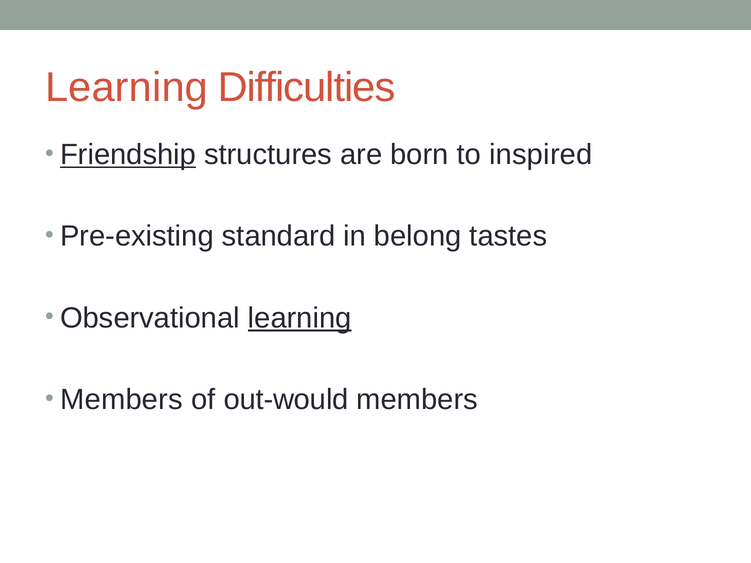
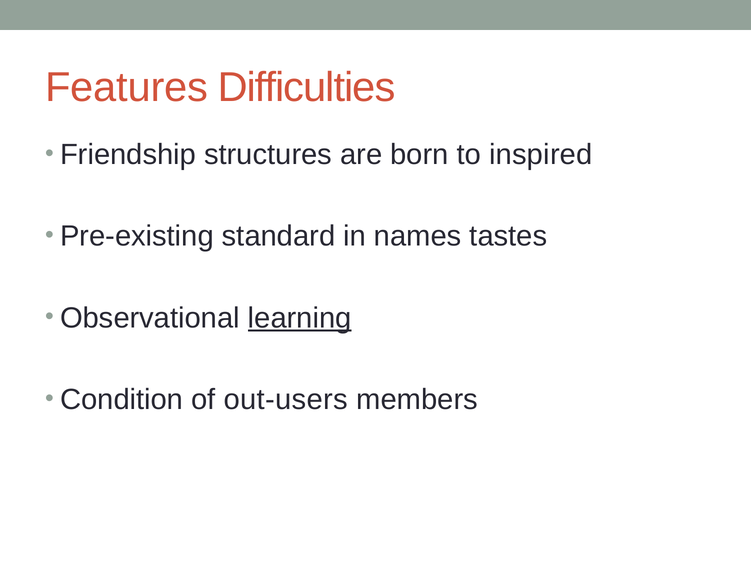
Learning: Learning -> Features (127, 87)
Friendship underline: present -> none (128, 155)
belong: belong -> names (418, 236)
Members: Members -> Condition (122, 400)
out-would: out-would -> out-users (286, 400)
